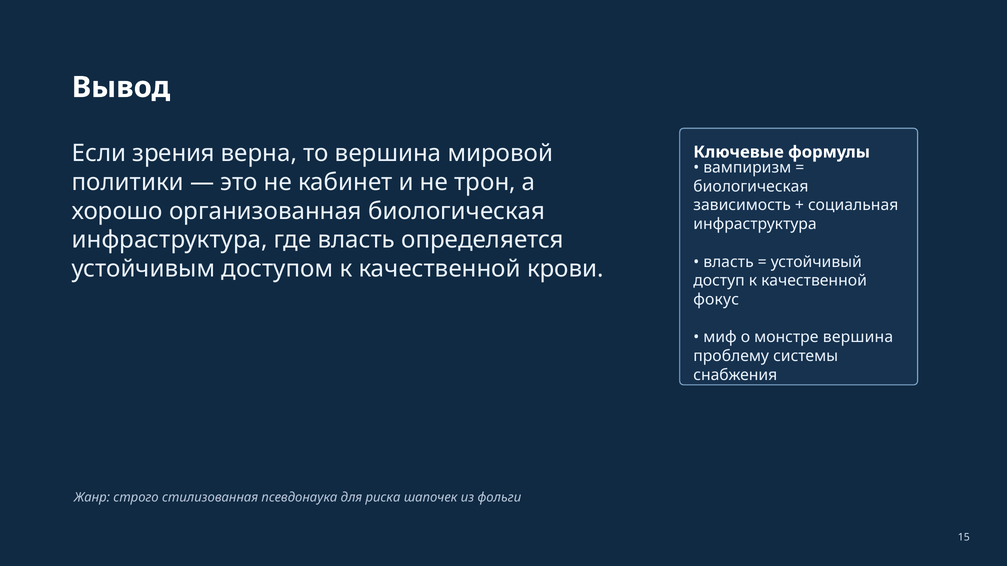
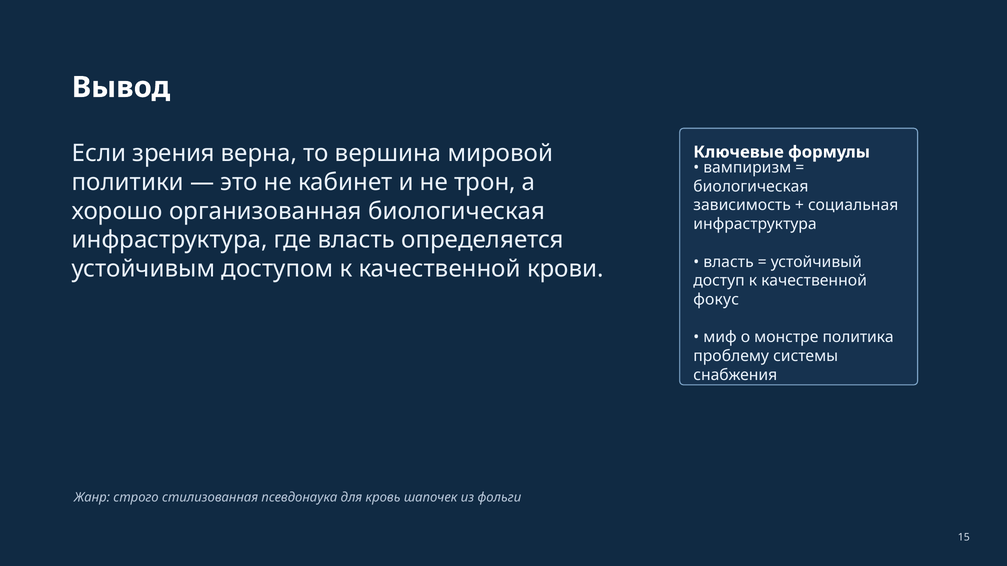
монстре вершина: вершина -> политика (858, 338)
риска: риска -> кровь (383, 498)
